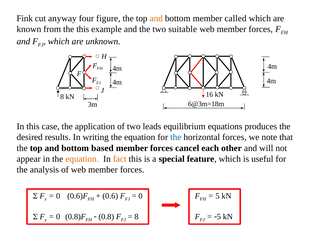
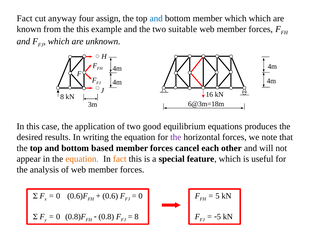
Fink: Fink -> Fact (25, 18)
figure: figure -> assign (108, 18)
and colour: orange -> blue (156, 18)
member called: called -> which (236, 18)
leads: leads -> good (152, 126)
the colour: blue -> purple (176, 137)
